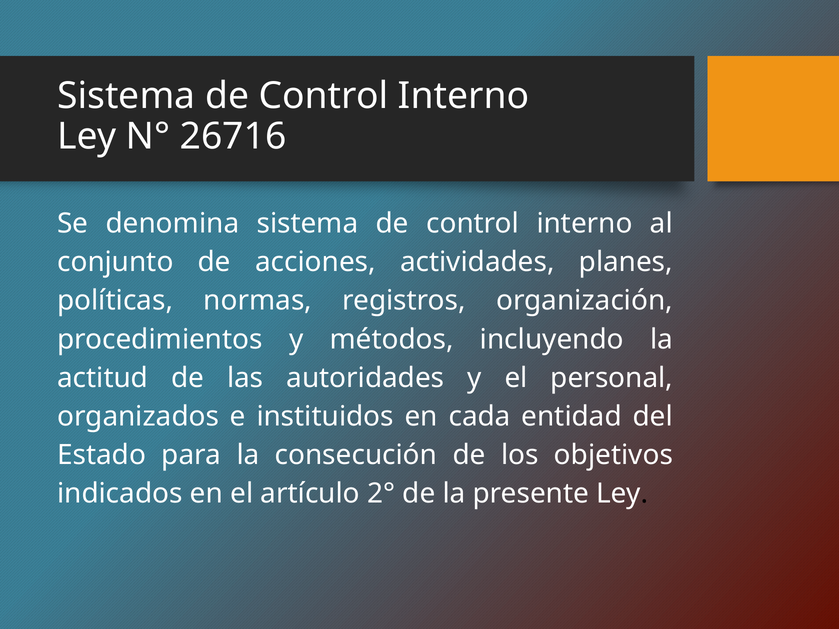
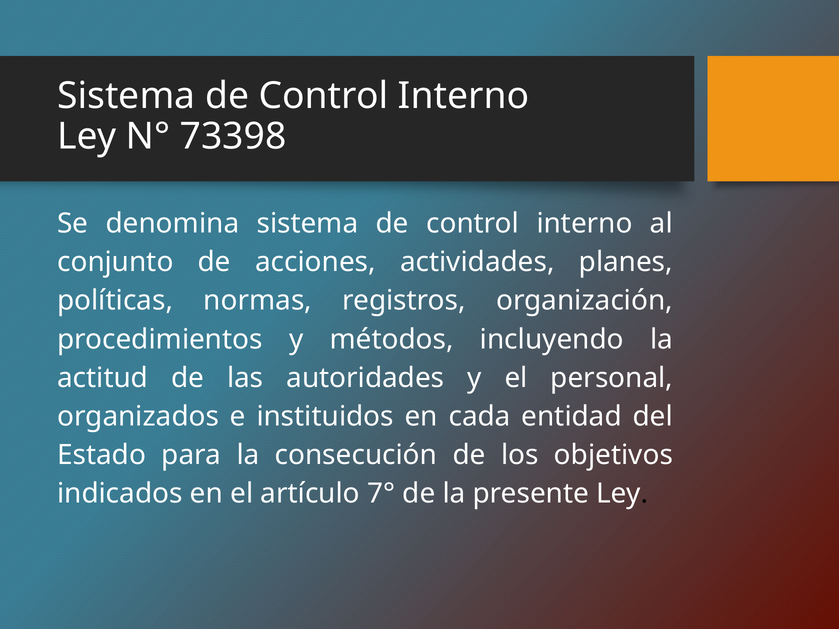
26716: 26716 -> 73398 (233, 136)
2°: 2° -> 7° (381, 494)
